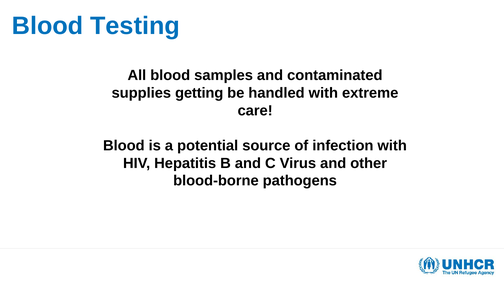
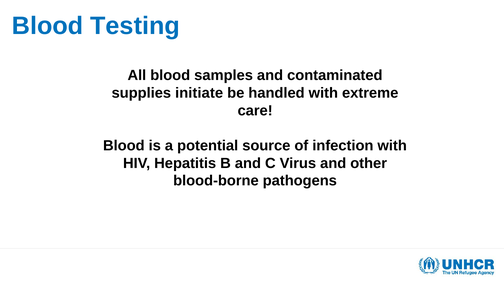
getting: getting -> initiate (199, 93)
